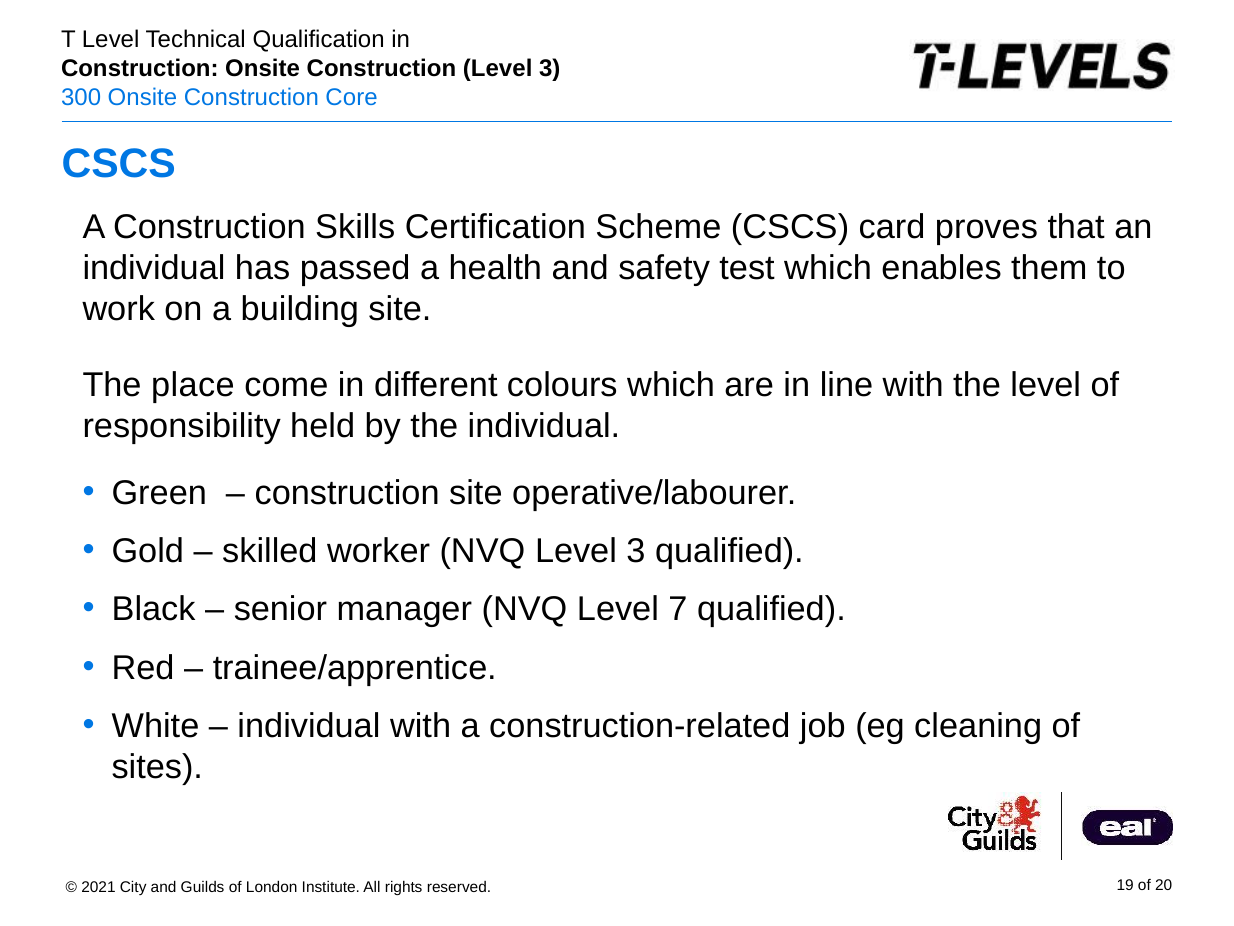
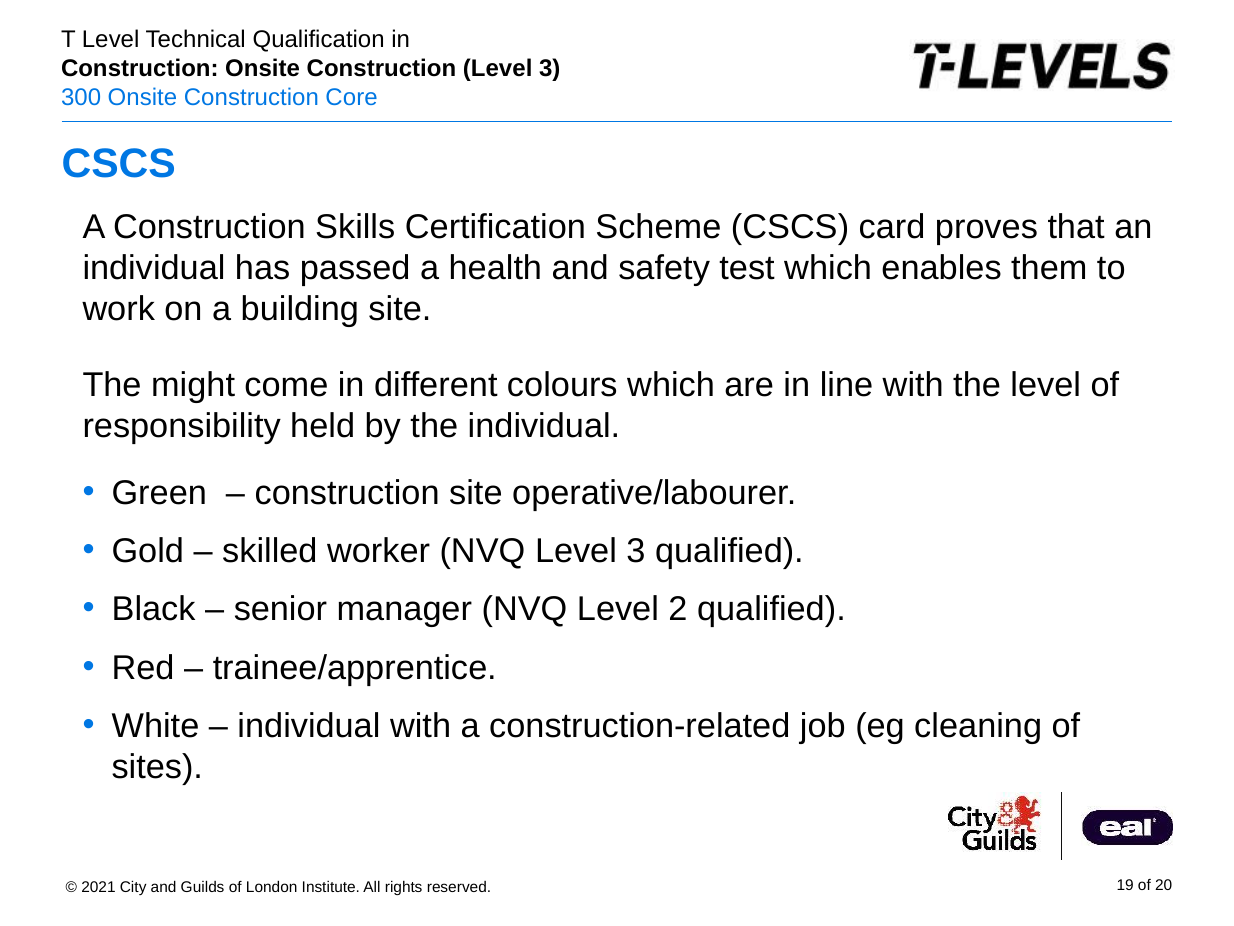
place: place -> might (193, 385)
7: 7 -> 2 (678, 609)
